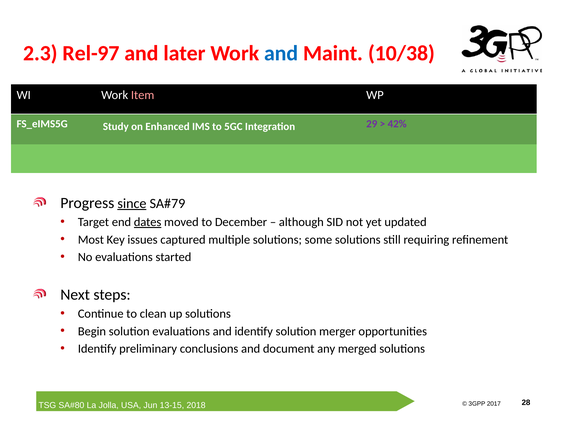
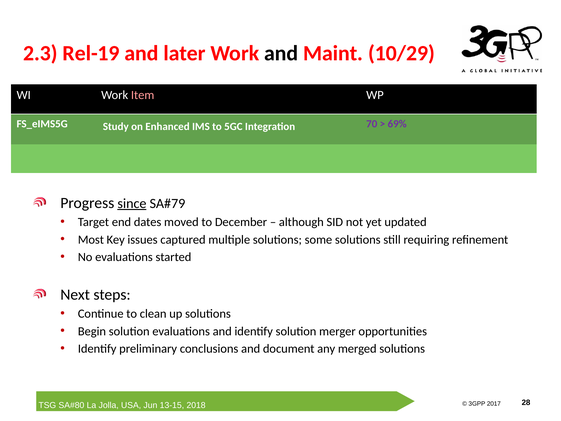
Rel-97: Rel-97 -> Rel-19 (91, 53)
and colour: blue -> black (281, 53)
10/38: 10/38 -> 10/29 (402, 53)
29: 29 -> 70 (372, 124)
42%: 42% -> 69% (397, 124)
dates underline: present -> none (148, 222)
